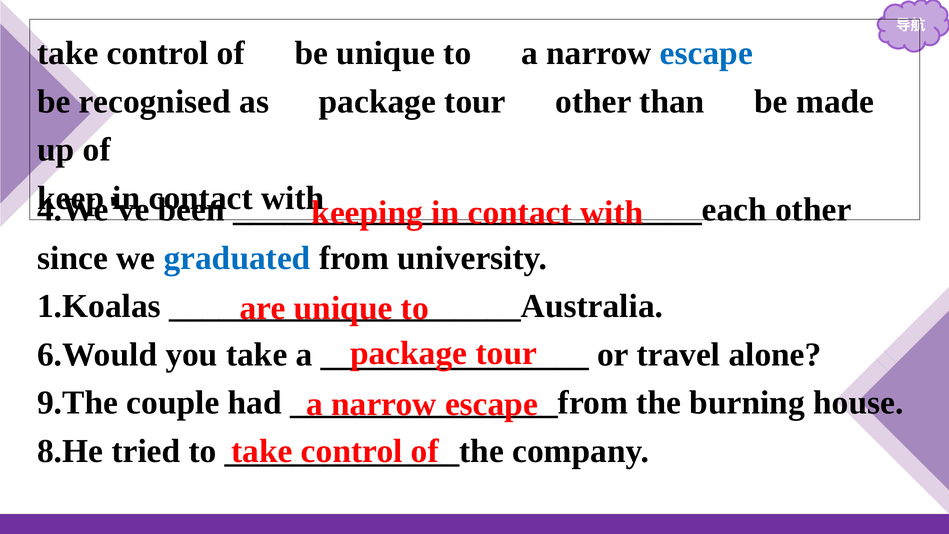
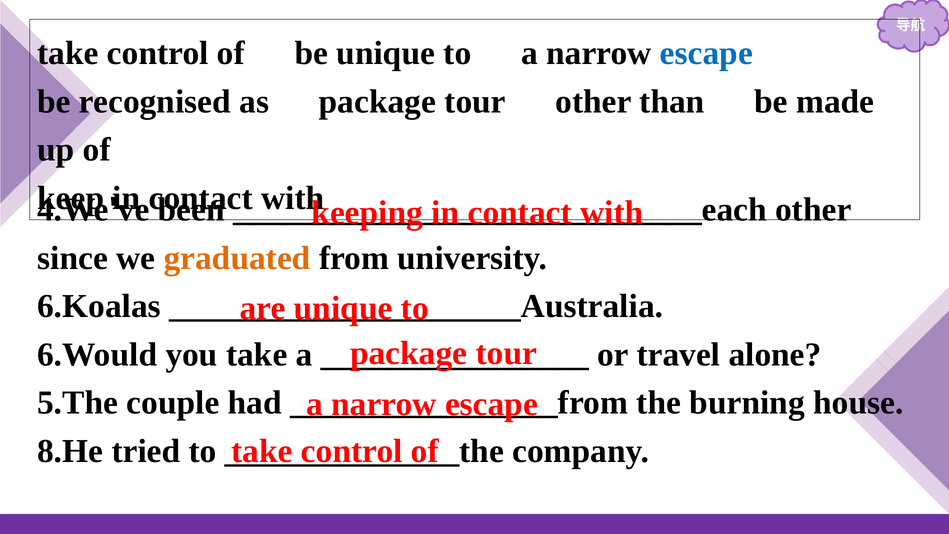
graduated colour: blue -> orange (237, 258)
1.Koalas: 1.Koalas -> 6.Koalas (99, 306)
9.The: 9.The -> 5.The (78, 403)
